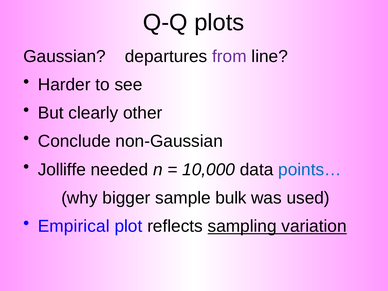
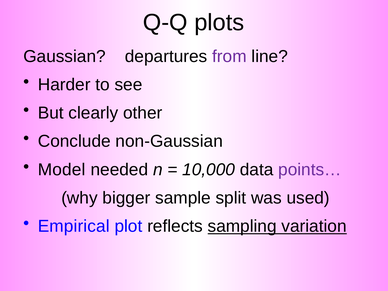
Jolliffe: Jolliffe -> Model (62, 170)
points… colour: blue -> purple (310, 170)
bulk: bulk -> split (231, 198)
